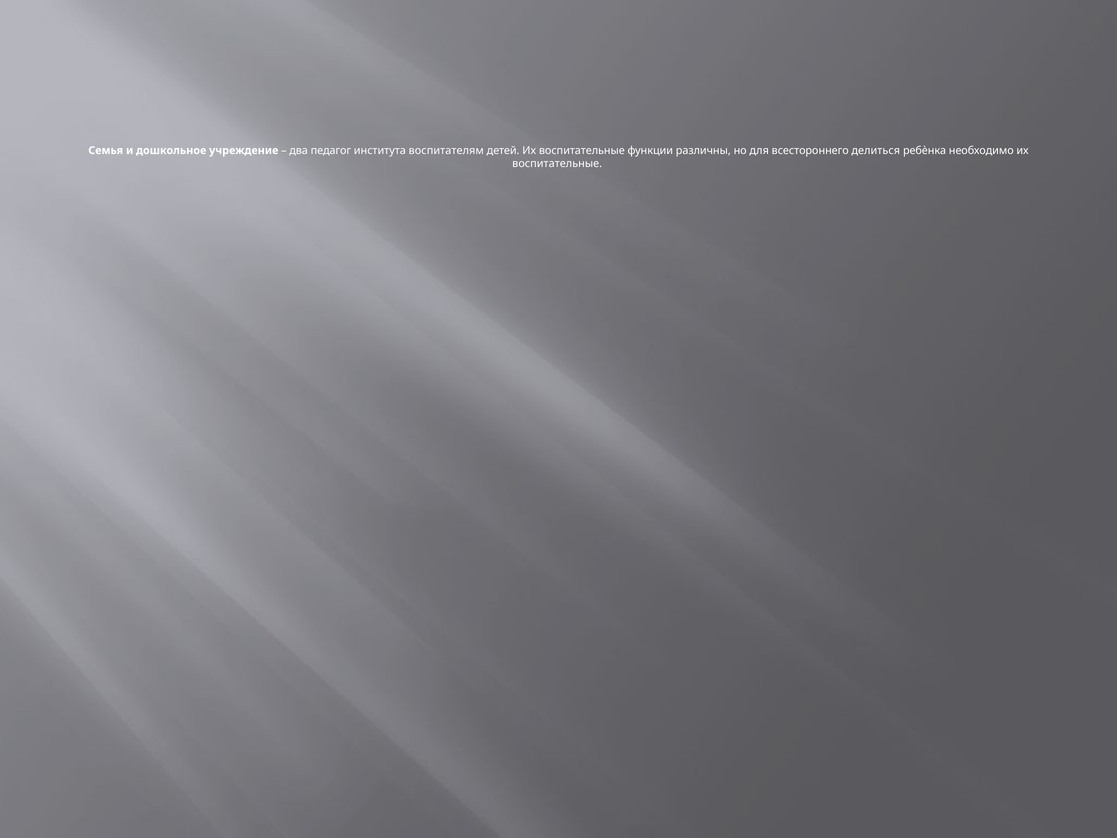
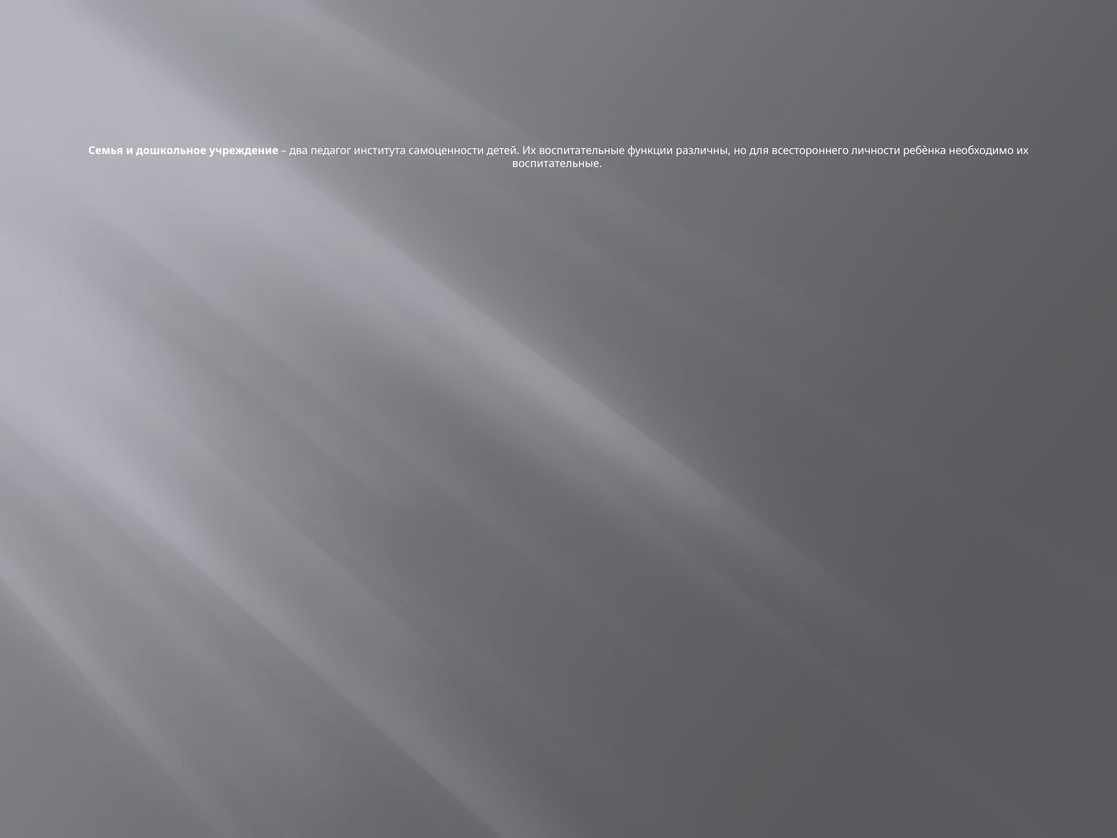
воспитателям: воспитателям -> самоценности (446, 150)
делиться: делиться -> личности (876, 150)
